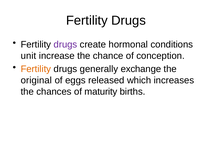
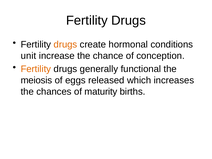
drugs colour: purple -> orange (65, 44)
exchange: exchange -> functional (141, 69)
original: original -> meiosis (36, 80)
